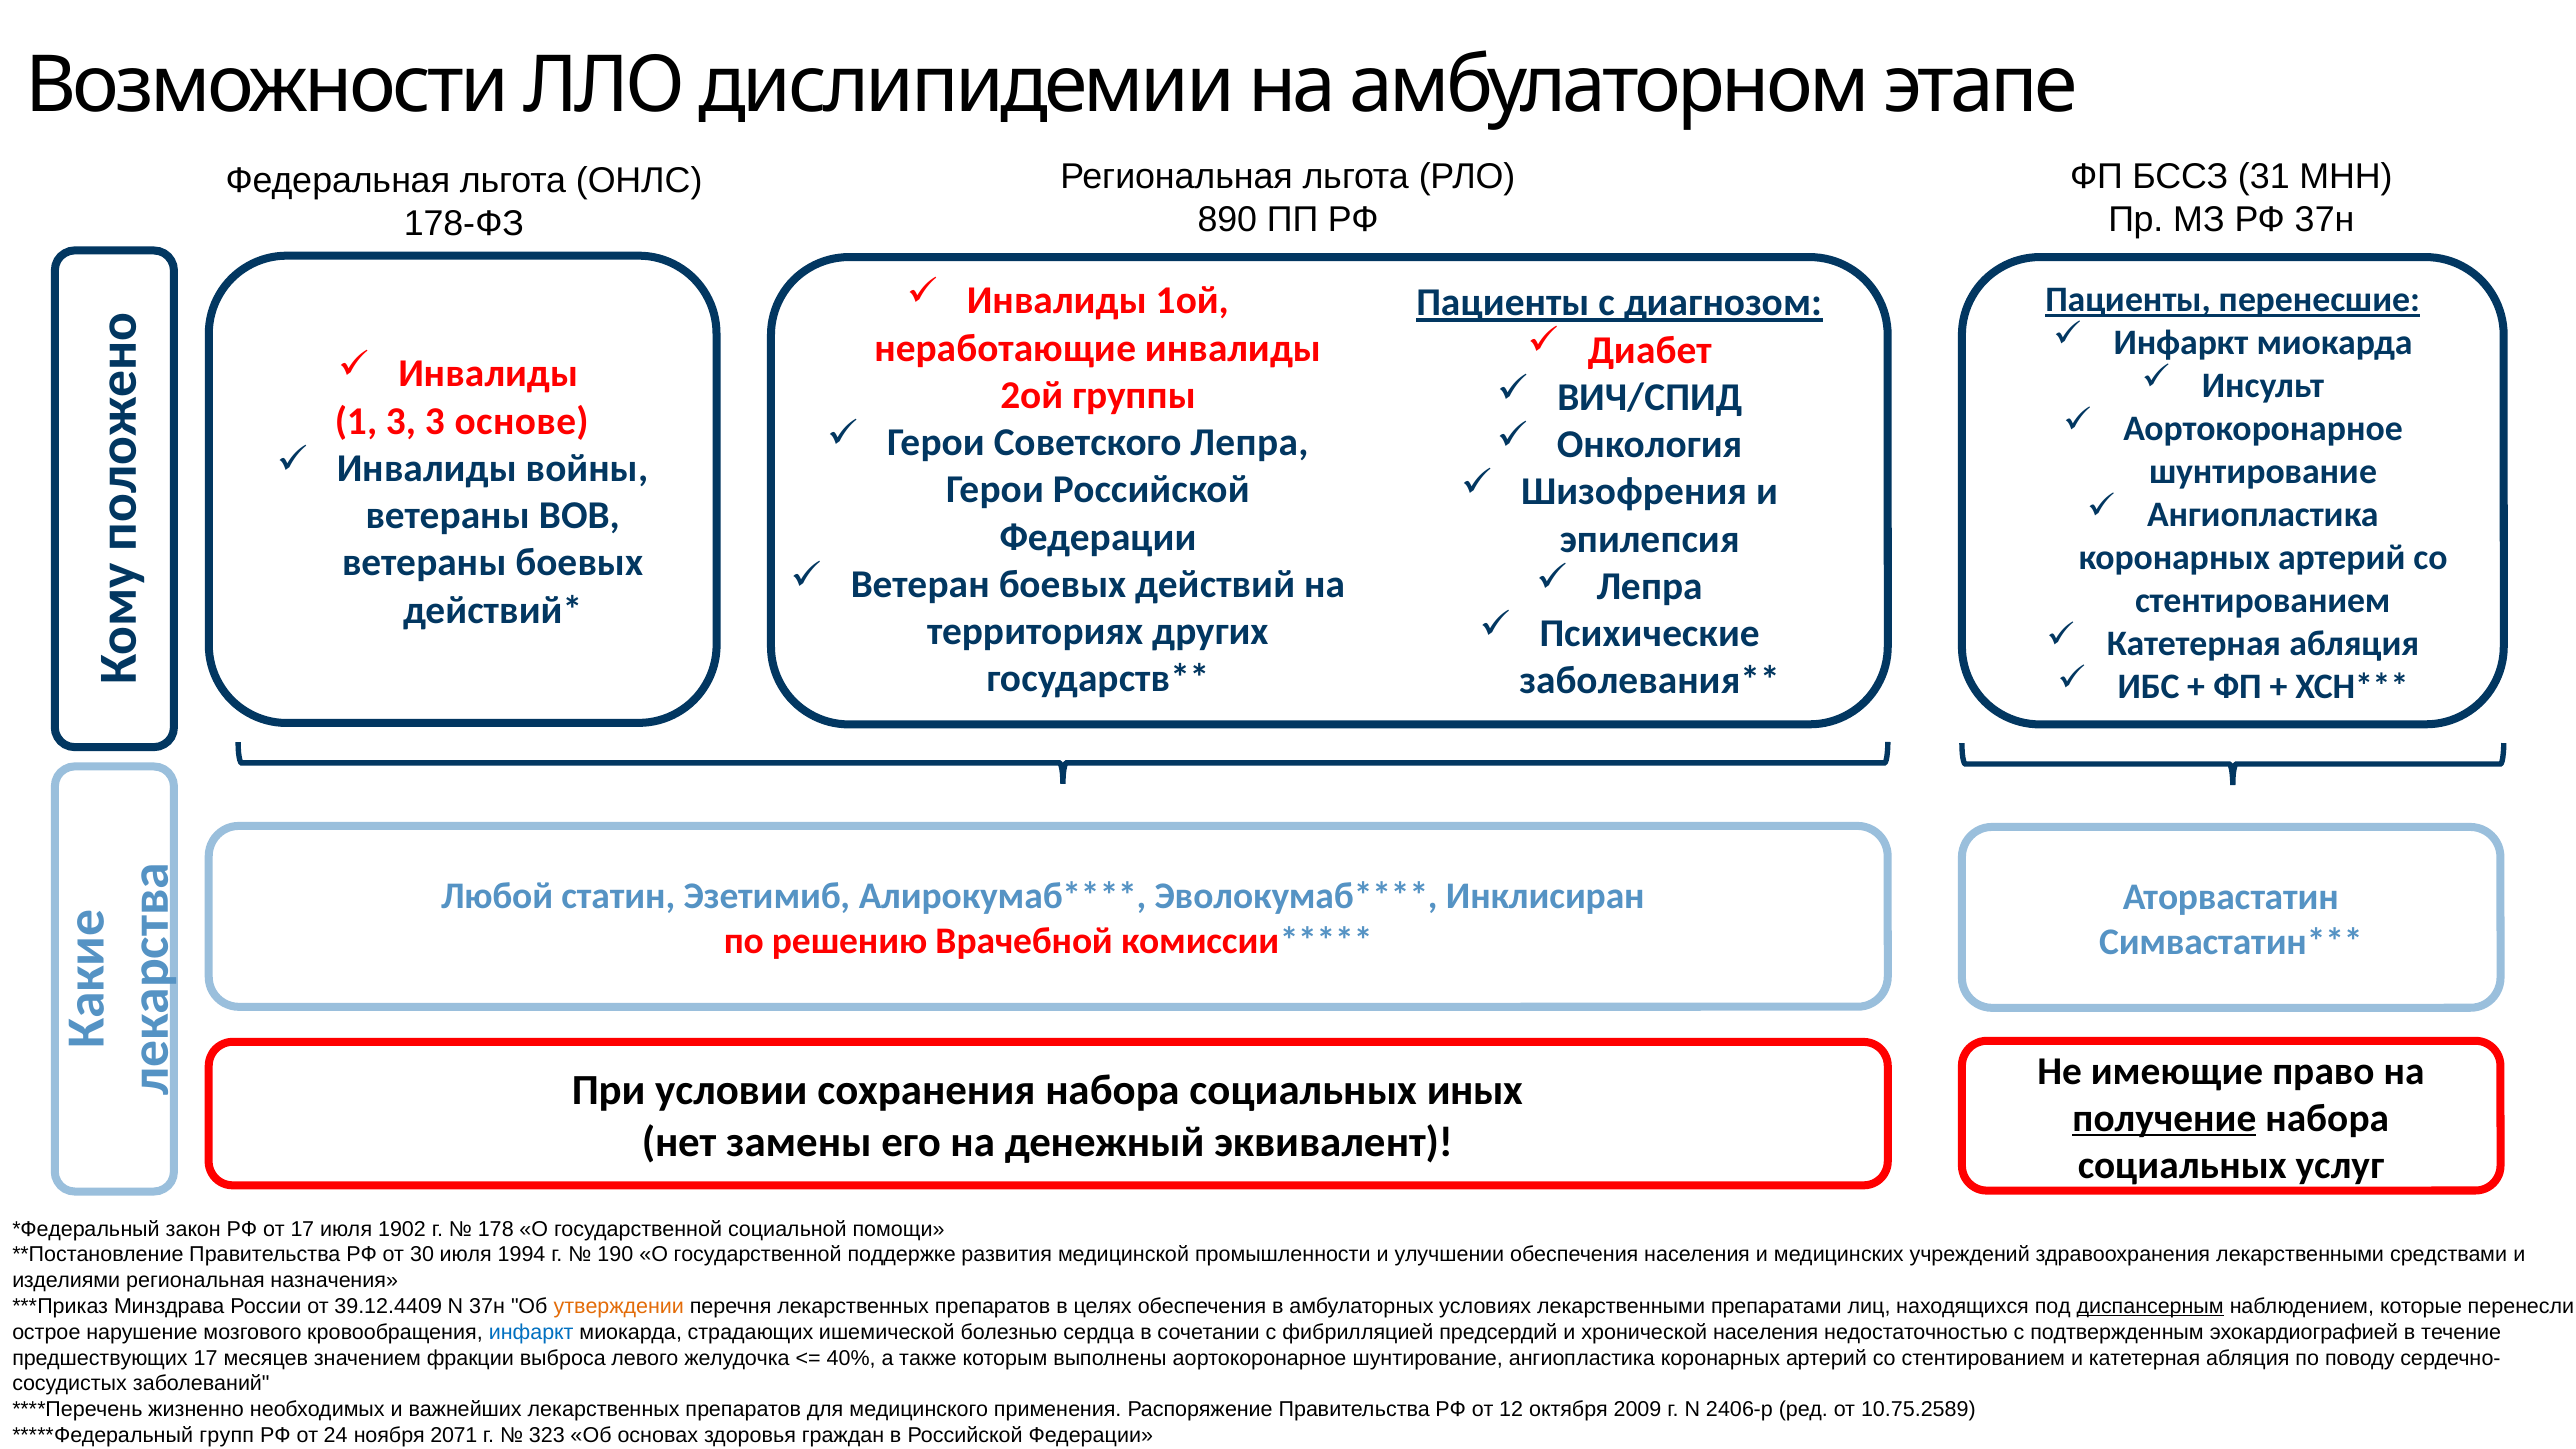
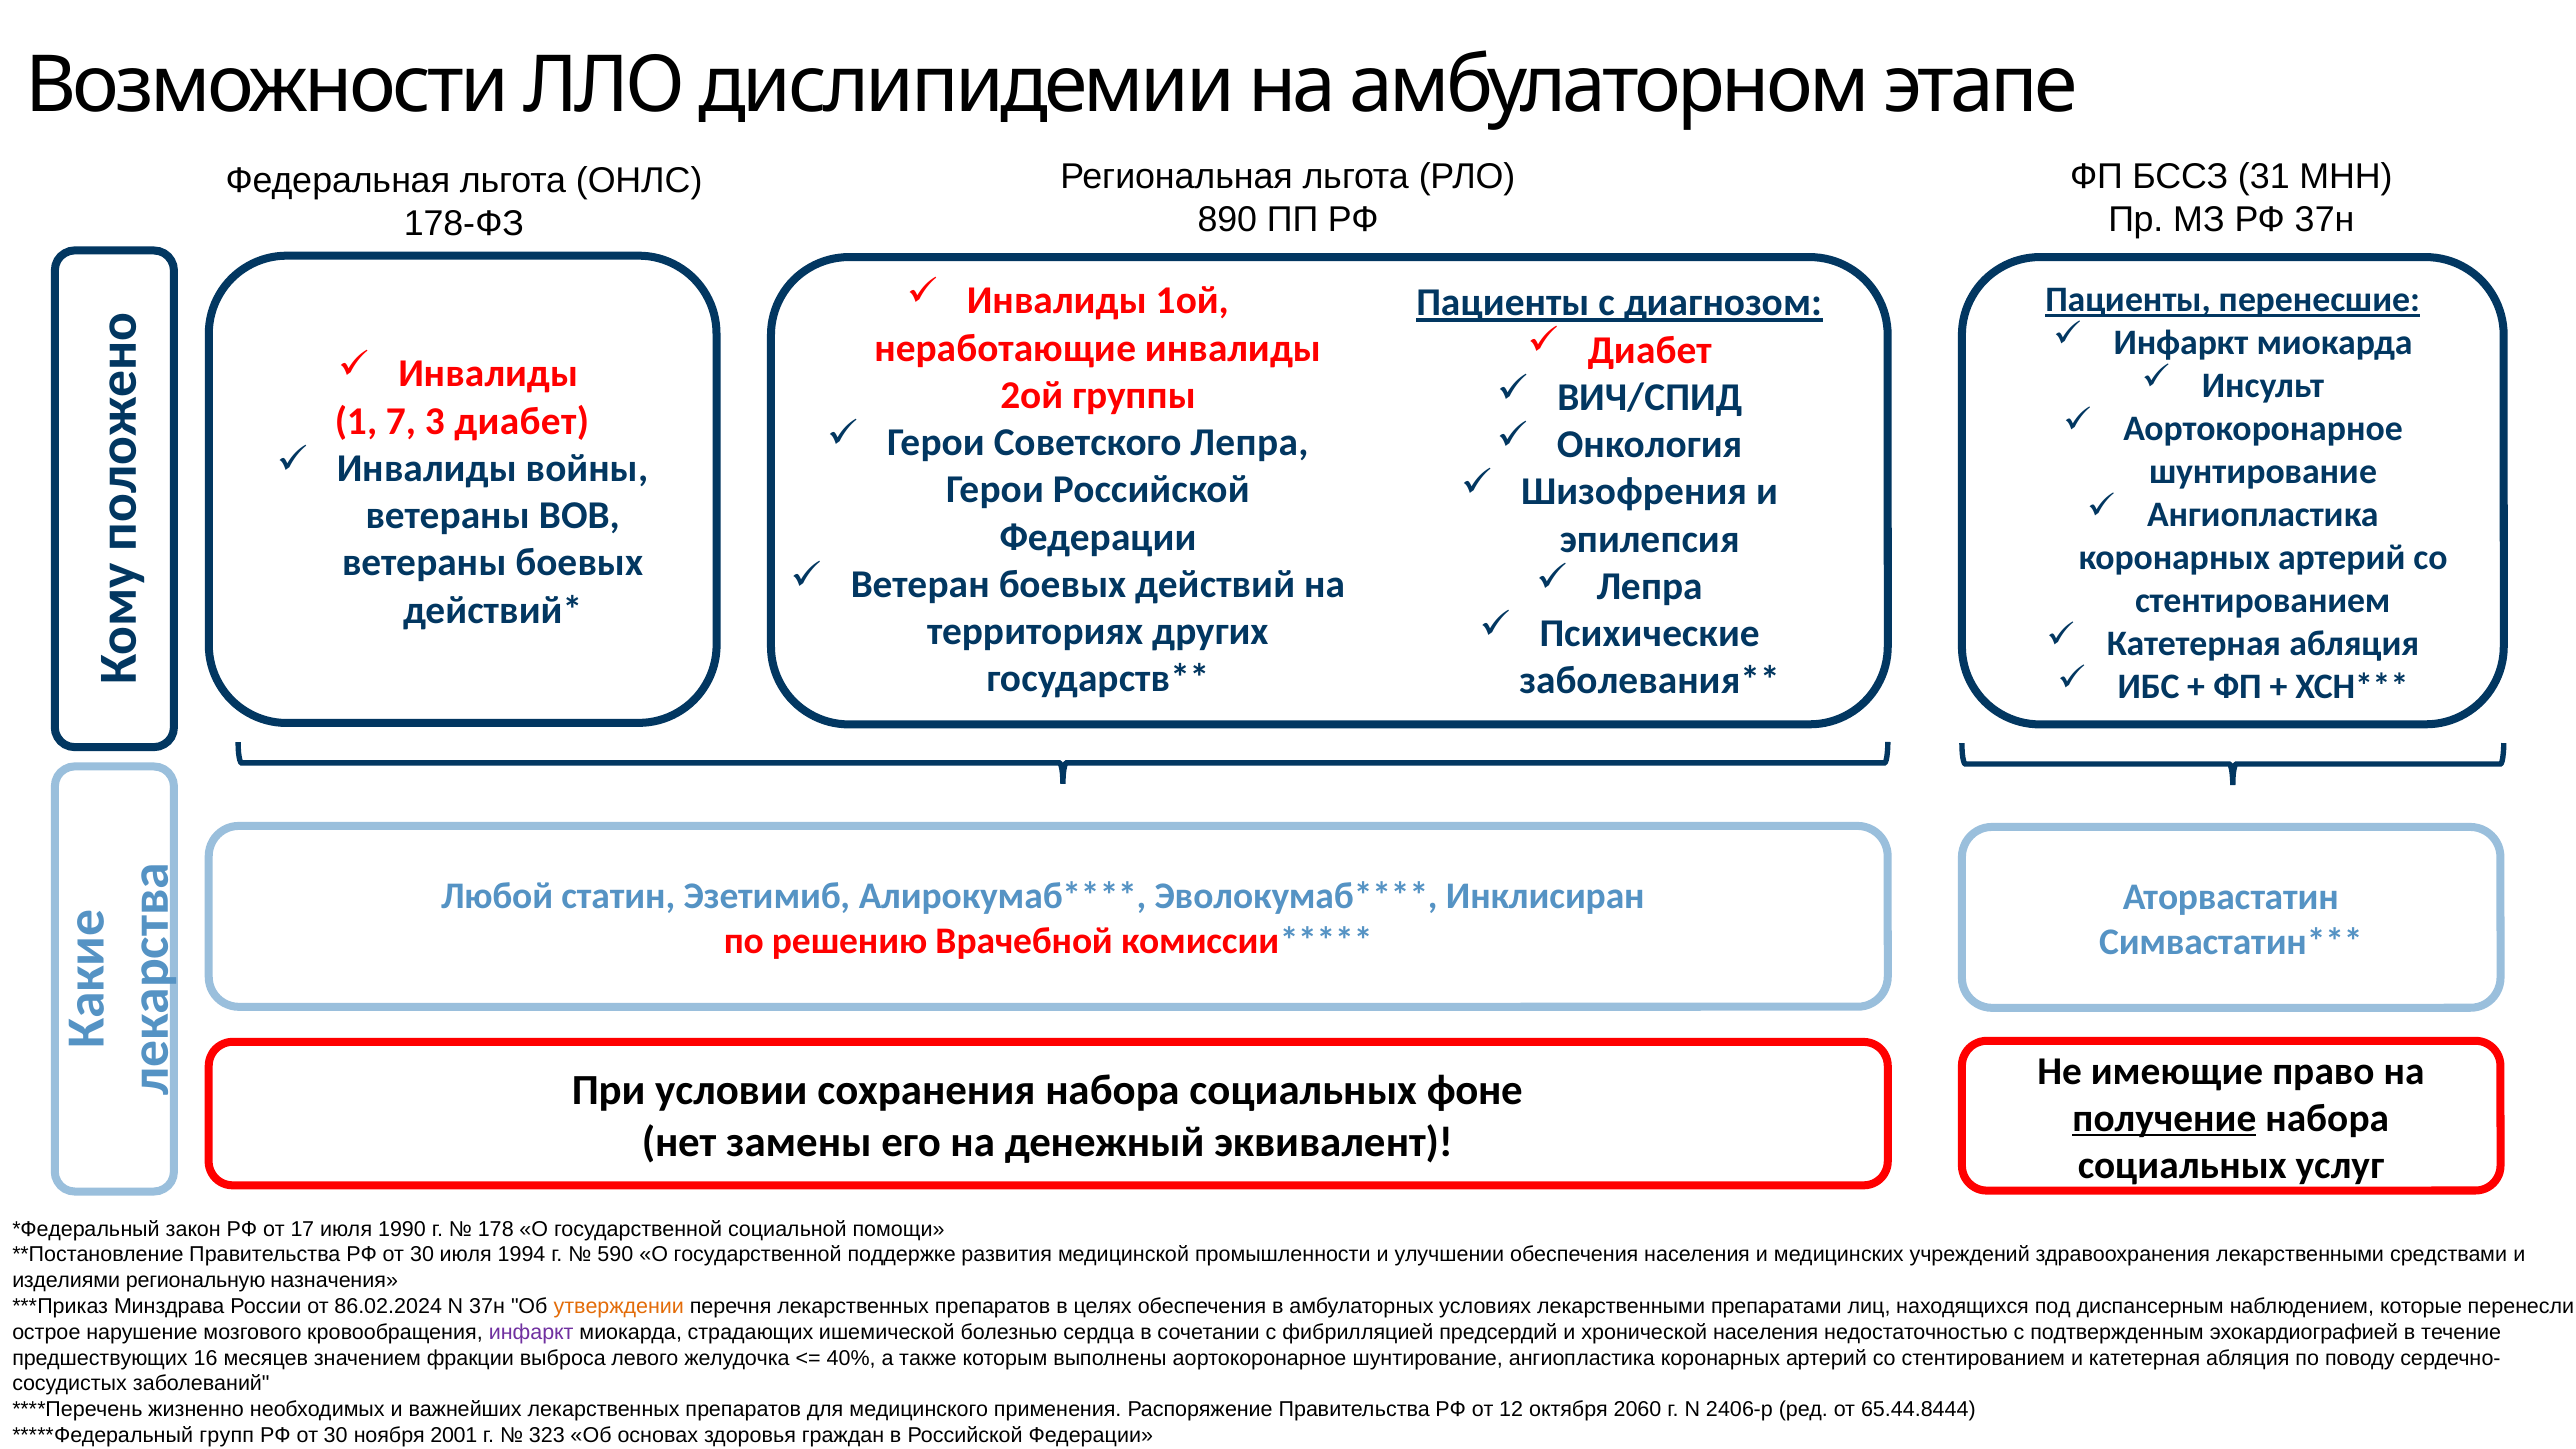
1 3: 3 -> 7 (401, 421)
3 основе: основе -> диабет (522, 421)
иных: иных -> фоне (1475, 1091)
1902: 1902 -> 1990 (402, 1229)
190: 190 -> 590 (615, 1255)
изделиями региональная: региональная -> региональную (196, 1281)
39.12.4409: 39.12.4409 -> 86.02.2024 (388, 1306)
диспансерным underline: present -> none (2150, 1306)
инфаркт colour: blue -> purple (531, 1332)
предшествующих 17: 17 -> 16 (206, 1358)
2009: 2009 -> 2060 (1638, 1410)
10.75.2589: 10.75.2589 -> 65.44.8444 (1918, 1410)
24: 24 -> 30 (336, 1435)
2071: 2071 -> 2001 (454, 1435)
